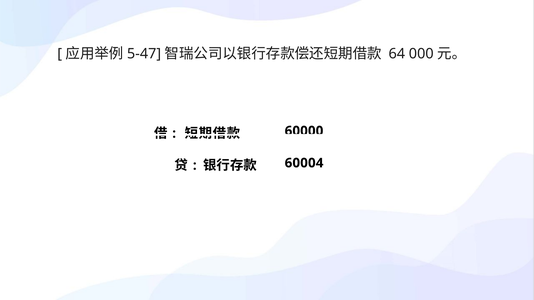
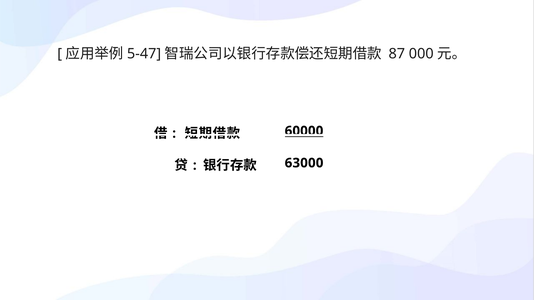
64: 64 -> 87 (397, 54)
60000 underline: none -> present (304, 131)
60004: 60004 -> 63000 (304, 163)
